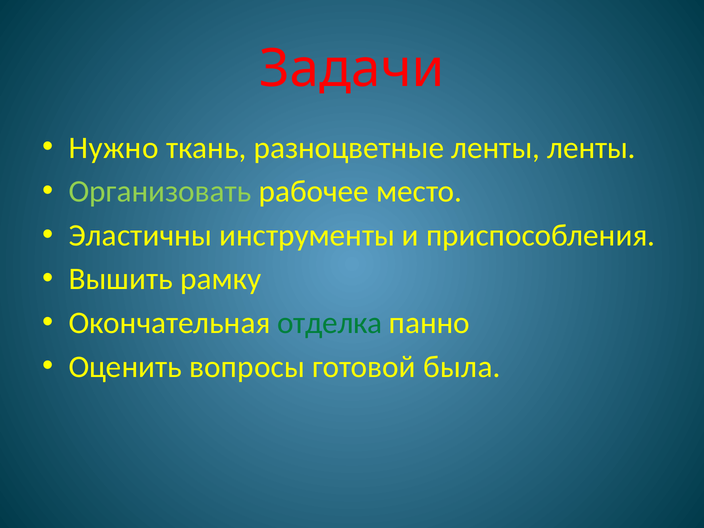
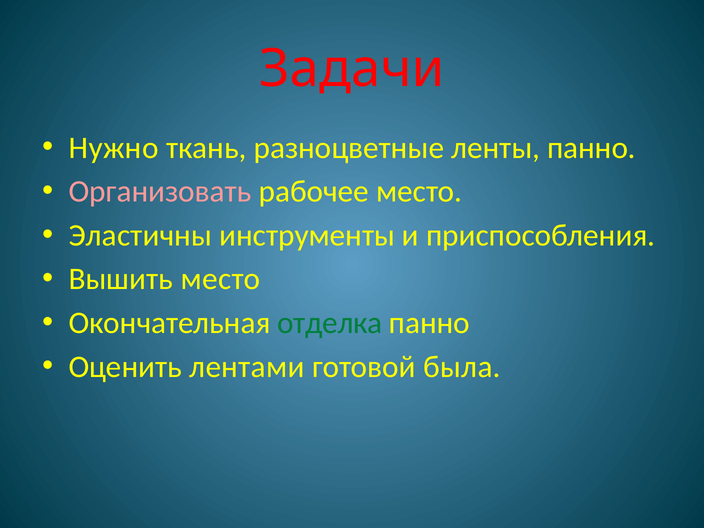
ленты ленты: ленты -> панно (592, 148)
Организовать colour: light green -> pink (160, 192)
Вышить рамку: рамку -> место (221, 279)
вопросы: вопросы -> лентами (247, 367)
